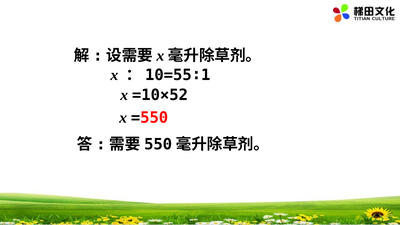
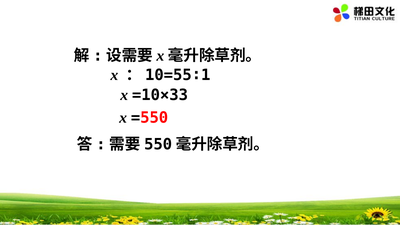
=10×52: =10×52 -> =10×33 (160, 95)
